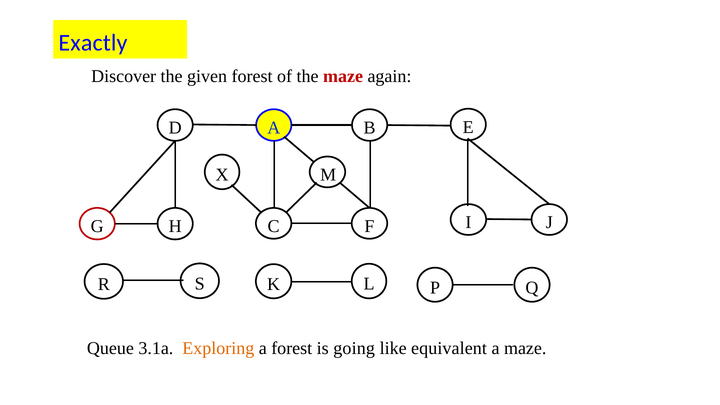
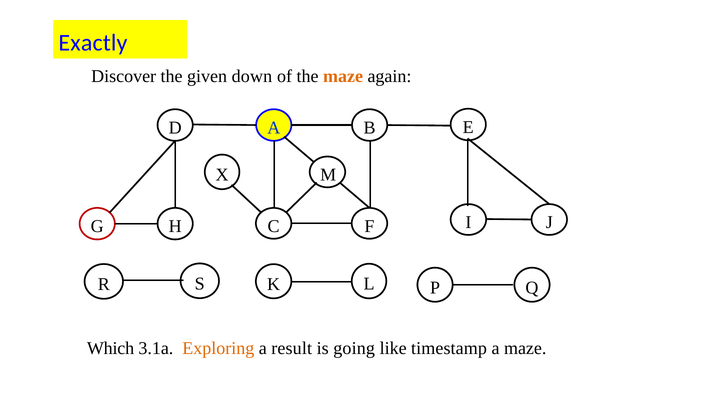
given forest: forest -> down (252, 76)
maze colour: red -> orange (343, 76)
Queue: Queue -> Which (111, 348)
a forest: forest -> result (292, 348)
equivalent: equivalent -> timestamp (449, 348)
